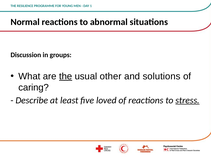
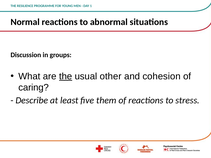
solutions: solutions -> cohesion (162, 76)
loved: loved -> them (106, 100)
stress underline: present -> none (187, 100)
